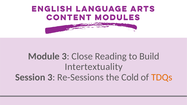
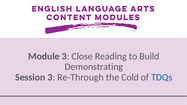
Intertextuality: Intertextuality -> Demonstrating (94, 67)
Re-Sessions: Re-Sessions -> Re-Through (80, 77)
TDQs colour: orange -> blue (162, 77)
